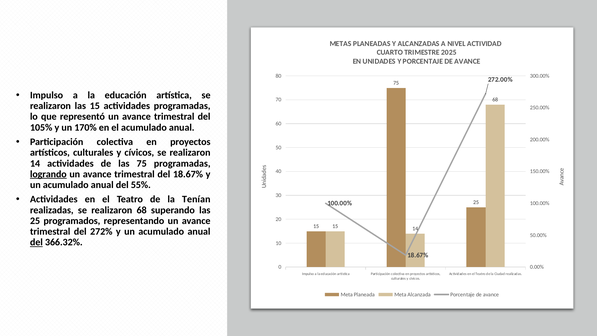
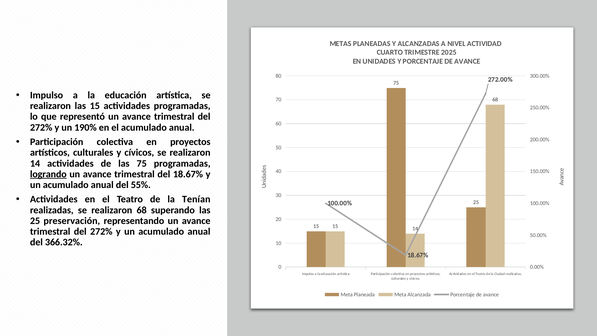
105%: 105% -> 272% (41, 127)
170%: 170% -> 190% (86, 127)
programados: programados -> preservación (72, 221)
del underline: present -> none (36, 242)
